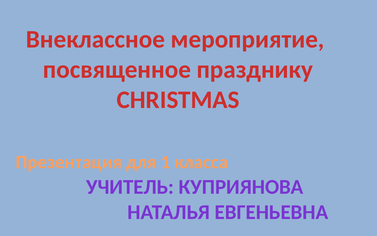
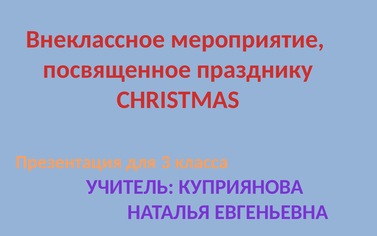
1: 1 -> 3 (166, 162)
